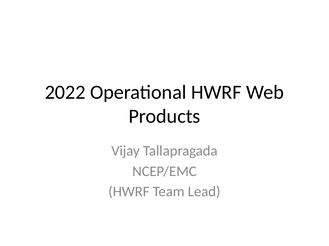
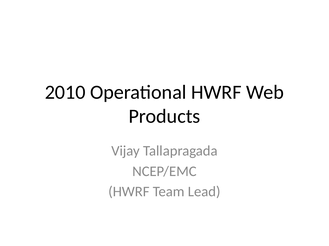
2022: 2022 -> 2010 (65, 92)
